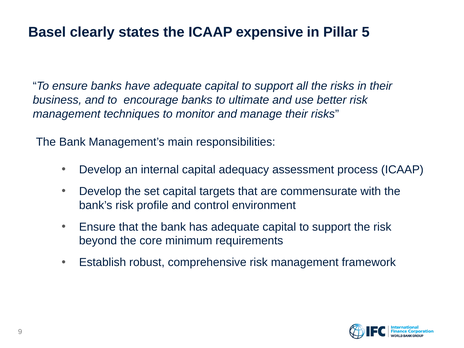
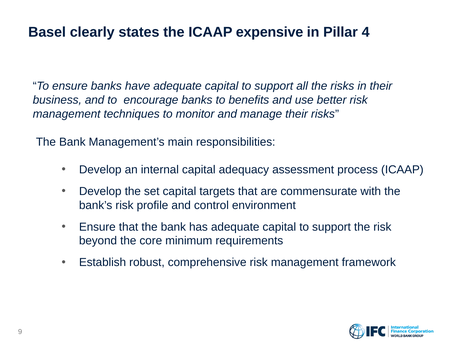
5: 5 -> 4 (366, 32)
ultimate: ultimate -> benefits (249, 100)
